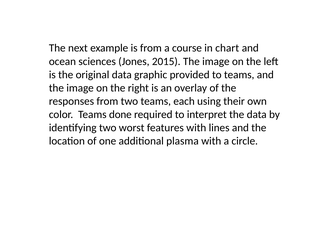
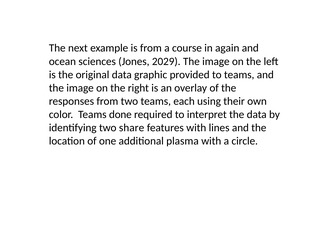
chart: chart -> again (227, 48)
2015: 2015 -> 2029 (166, 61)
worst: worst -> share (132, 128)
